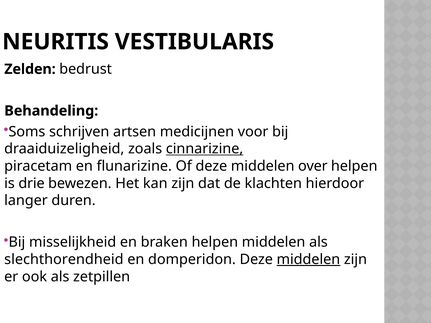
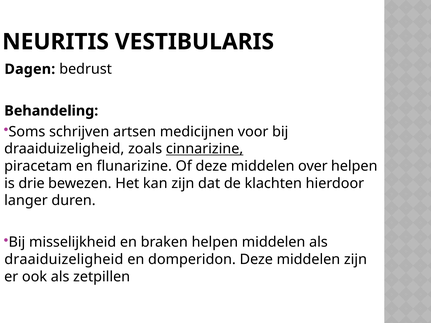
Zelden: Zelden -> Dagen (30, 69)
slechthorendheid: slechthorendheid -> draaiduizeligheid (64, 260)
middelen underline: present -> none (308, 260)
